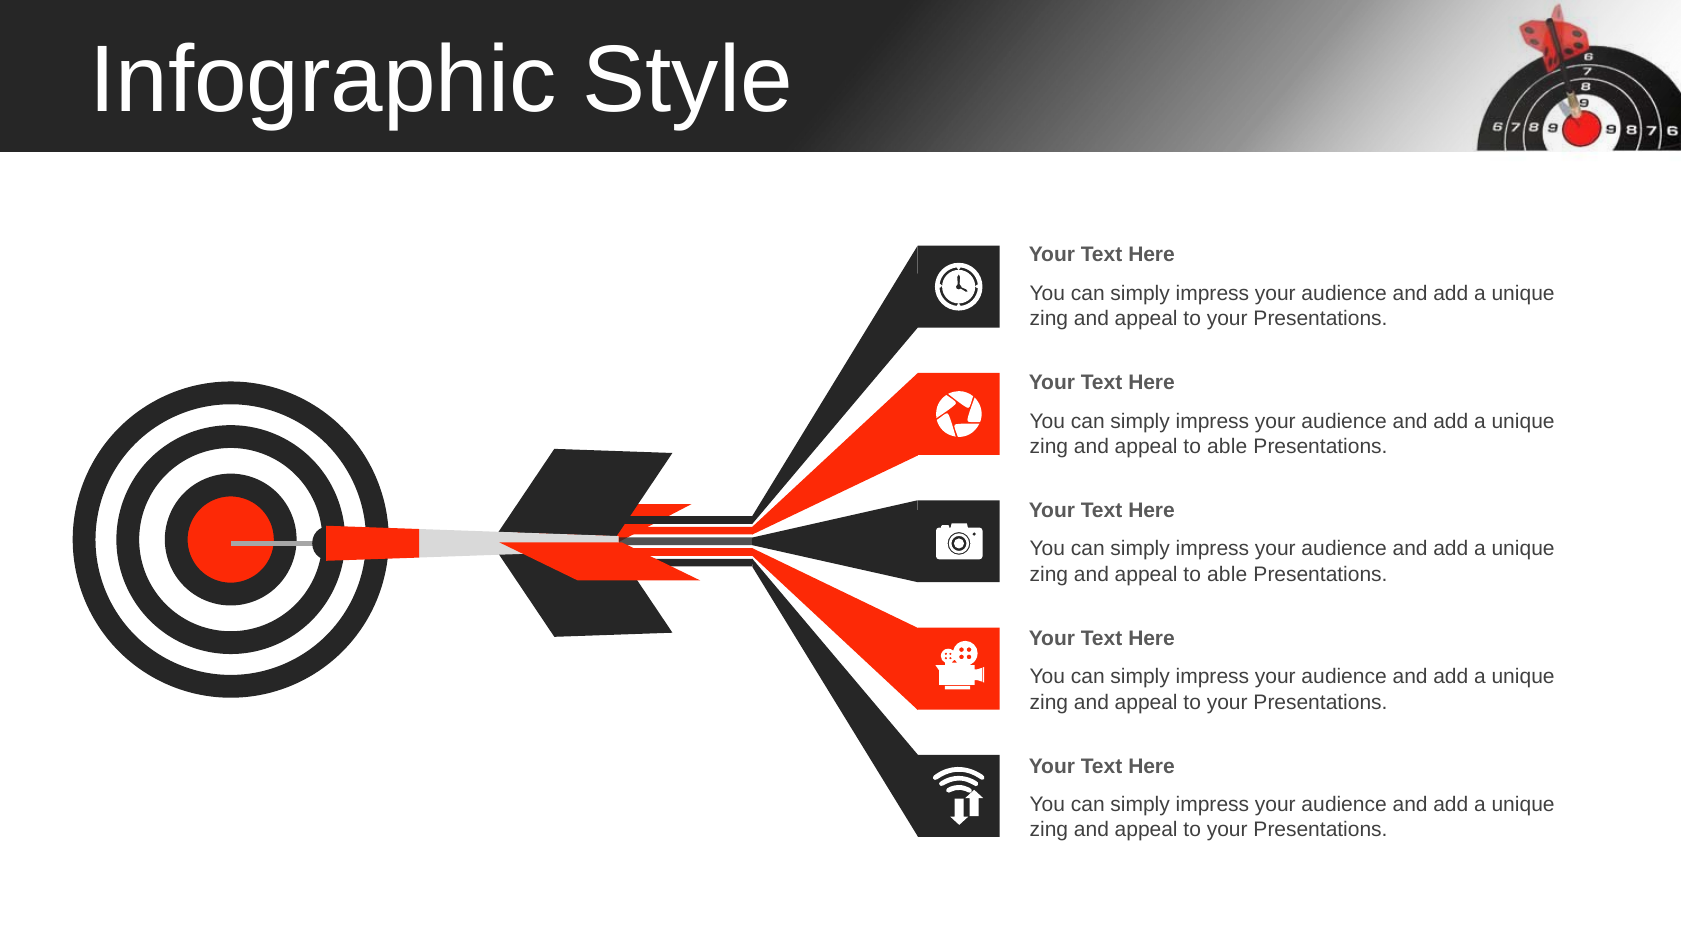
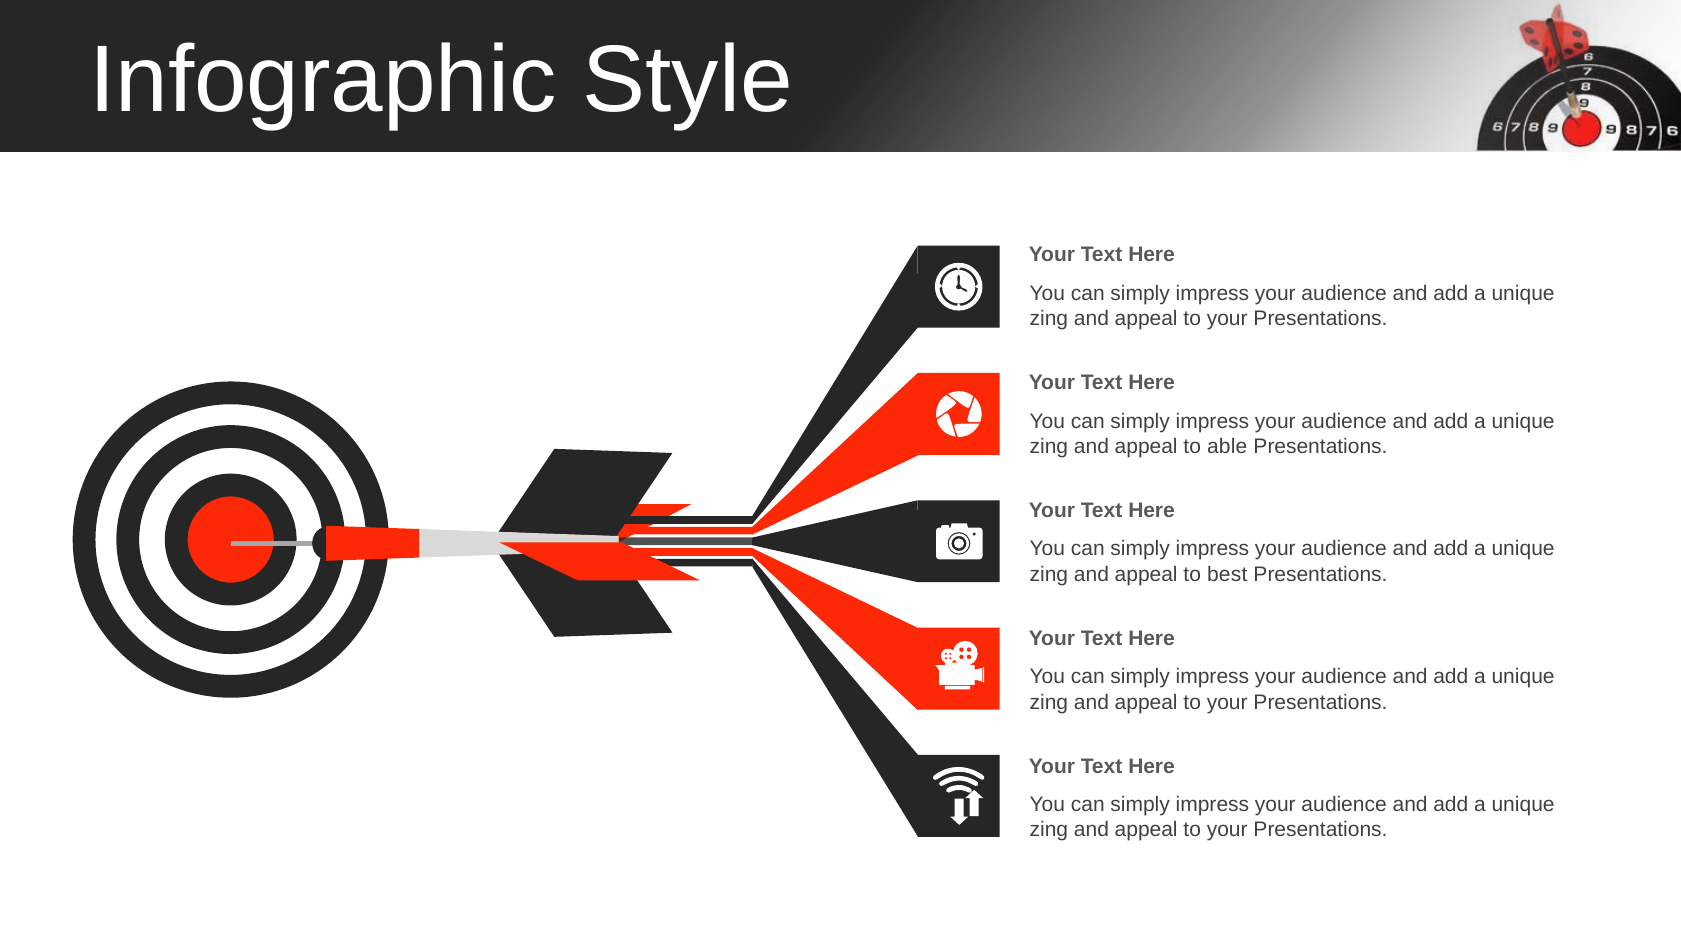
able: able -> best (1227, 574)
